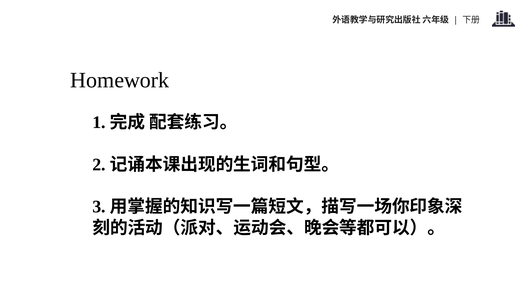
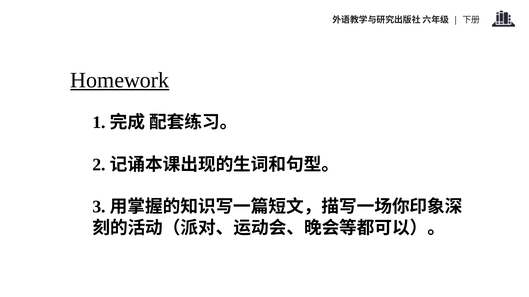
Homework underline: none -> present (120, 80)
